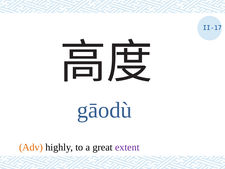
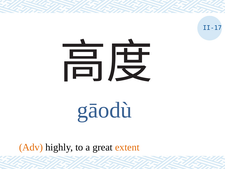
extent colour: purple -> orange (127, 147)
